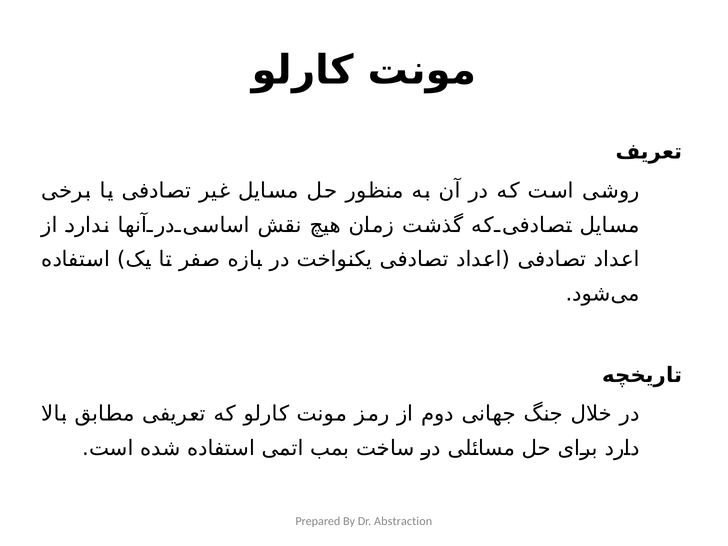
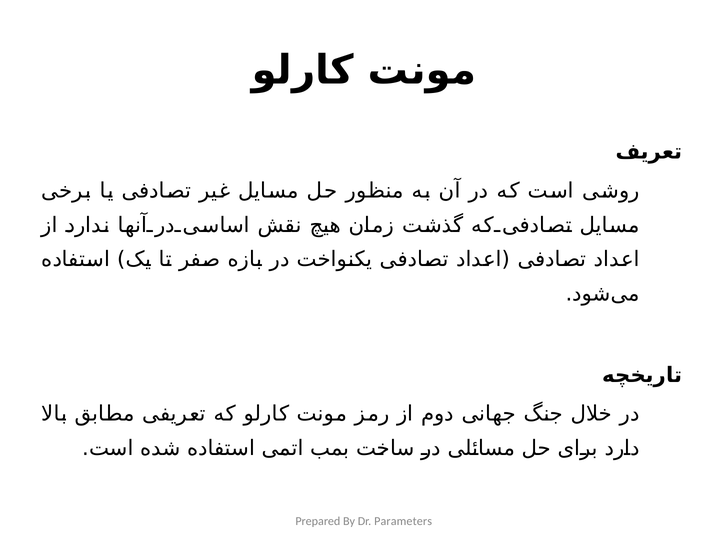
Abstraction: Abstraction -> Parameters (403, 521)
